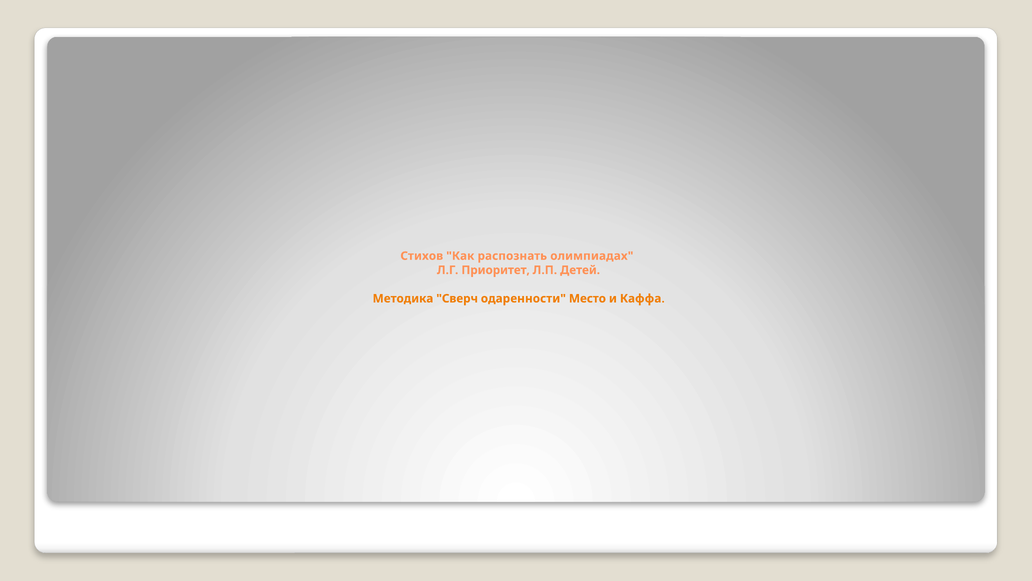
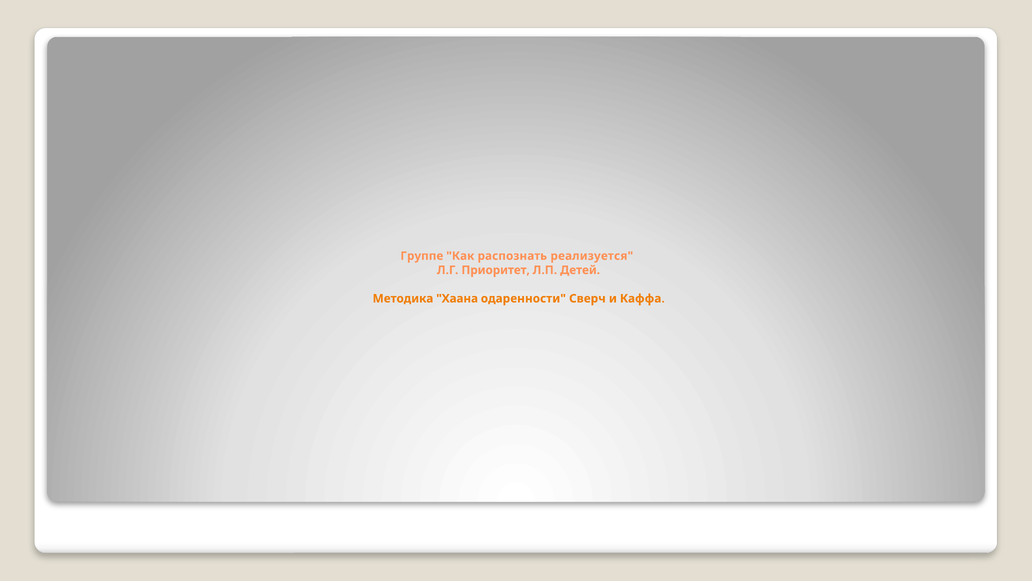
Стихов: Стихов -> Группе (422, 256)
олимпиадах: олимпиадах -> реализуется (592, 256)
Сверч: Сверч -> Хаана (457, 298)
Место: Место -> Сверч (587, 298)
